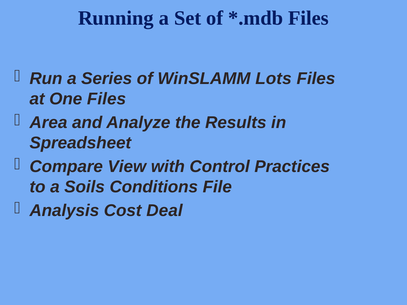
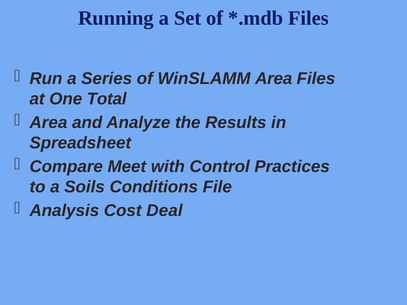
WinSLAMM Lots: Lots -> Area (274, 79)
One Files: Files -> Total (107, 99)
View: View -> Meet (127, 167)
